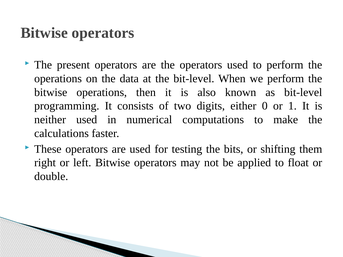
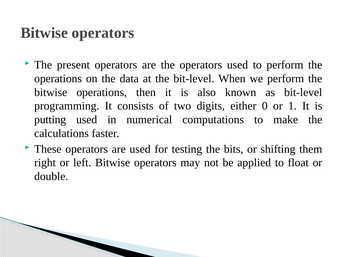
neither: neither -> putting (50, 120)
